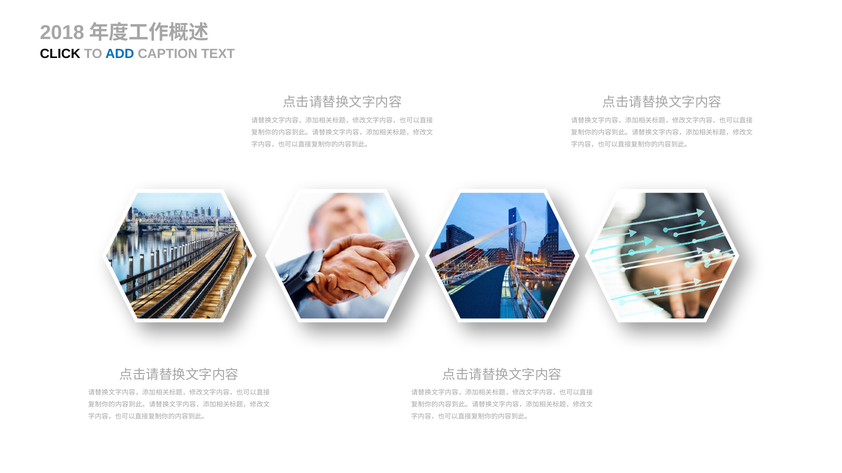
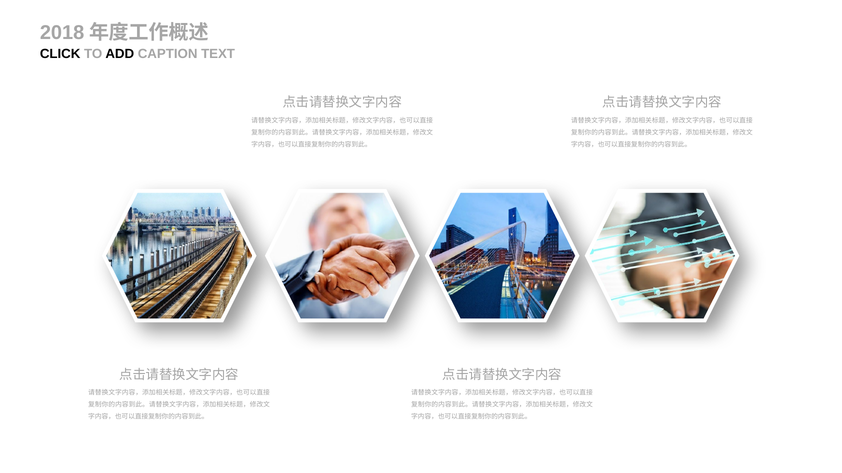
ADD colour: blue -> black (120, 54)
